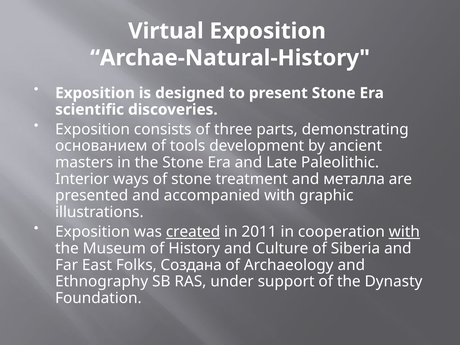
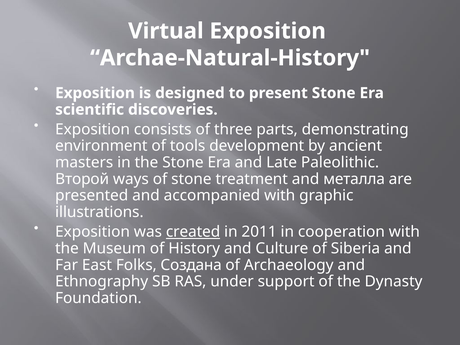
основанием: основанием -> environment (101, 146)
Interior: Interior -> Второй (82, 179)
with underline: present -> none (404, 232)
